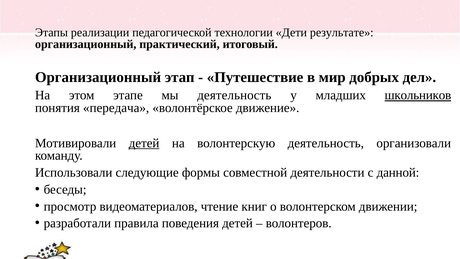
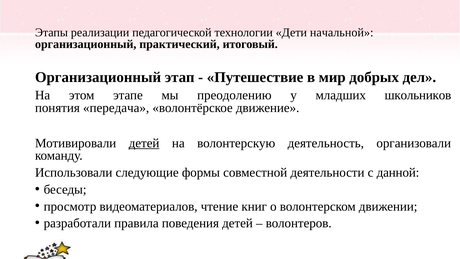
результате: результате -> начальной (342, 32)
мы деятельность: деятельность -> преодолению (234, 95)
школьников underline: present -> none (418, 95)
